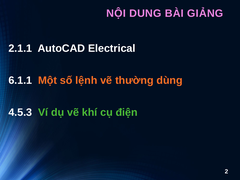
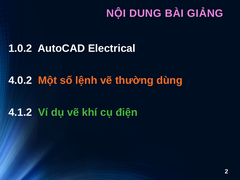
2.1.1: 2.1.1 -> 1.0.2 (20, 48)
6.1.1: 6.1.1 -> 4.0.2 (20, 80)
4.5.3: 4.5.3 -> 4.1.2 (20, 112)
